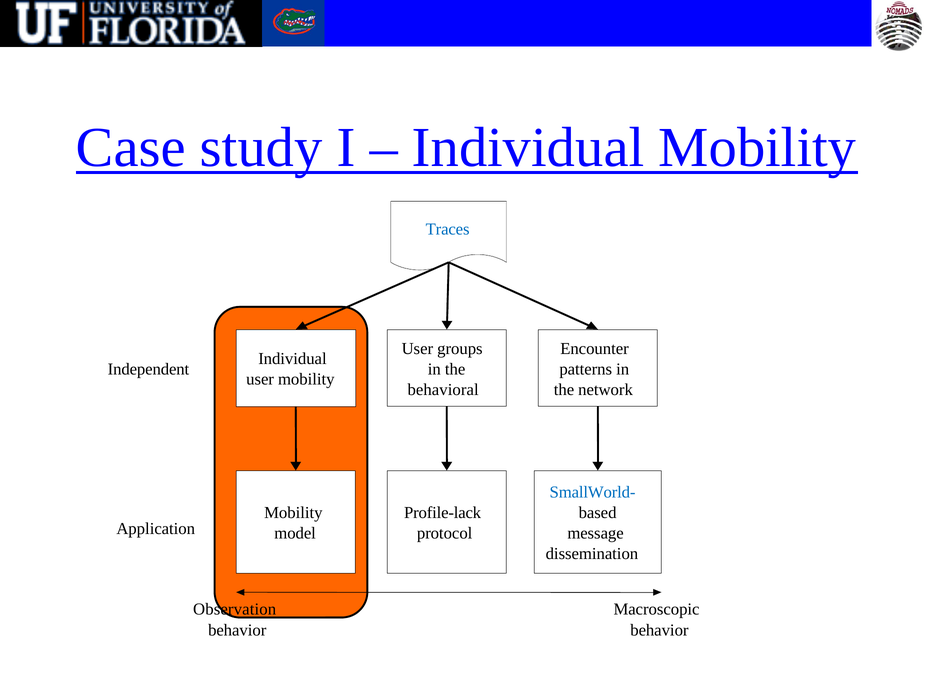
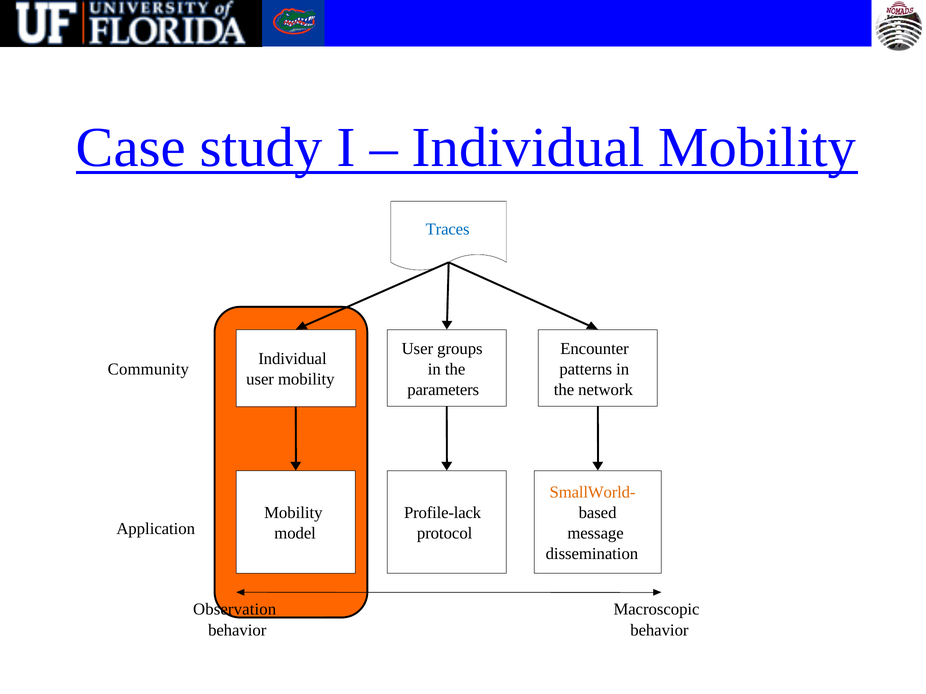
Independent: Independent -> Community (148, 369)
behavioral: behavioral -> parameters (443, 390)
SmallWorld- colour: blue -> orange (593, 493)
